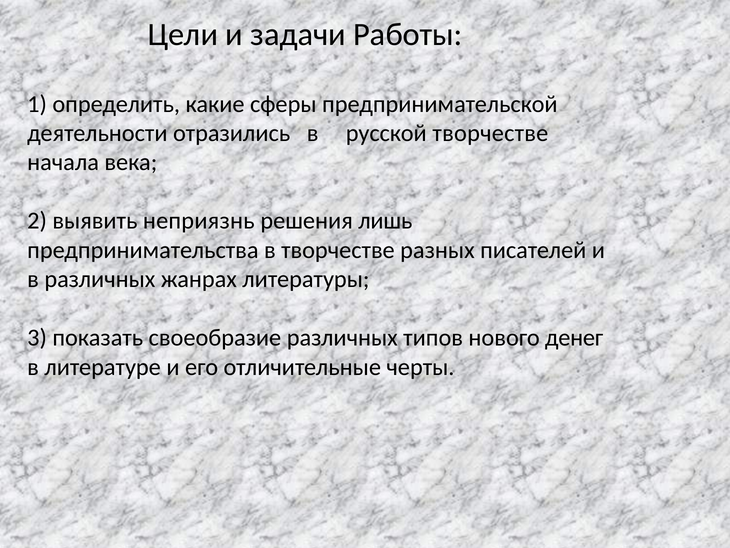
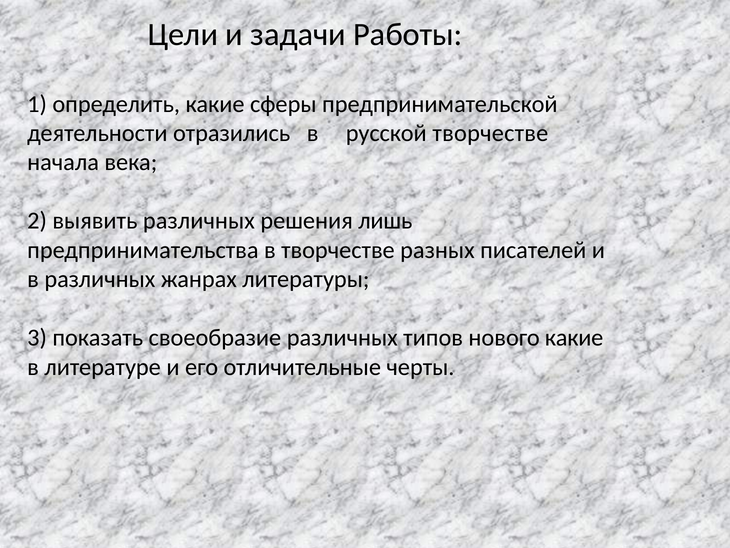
выявить неприязнь: неприязнь -> различных (199, 221)
нового денег: денег -> какие (574, 338)
